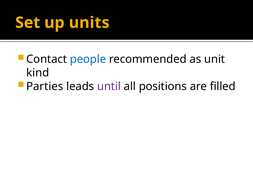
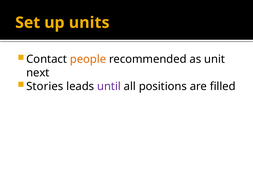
people colour: blue -> orange (88, 59)
kind: kind -> next (38, 73)
Parties: Parties -> Stories (45, 86)
